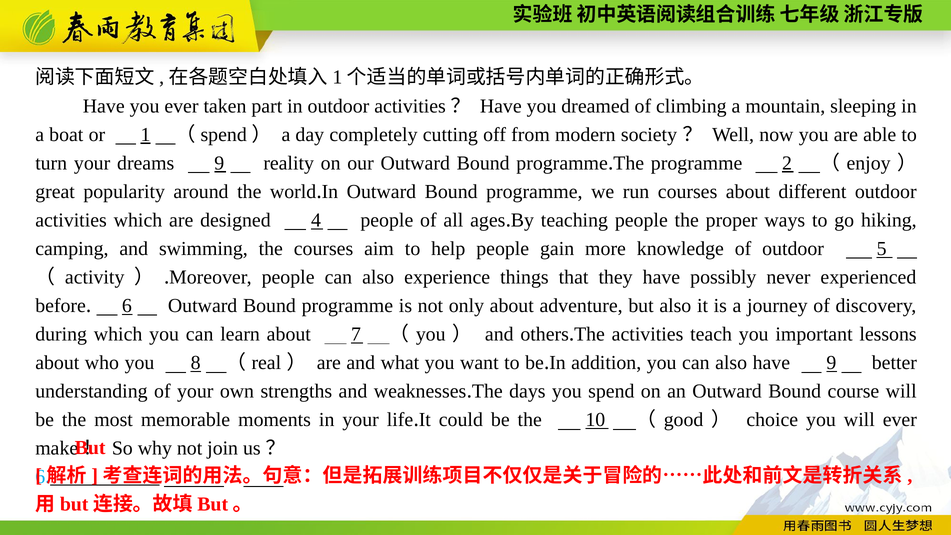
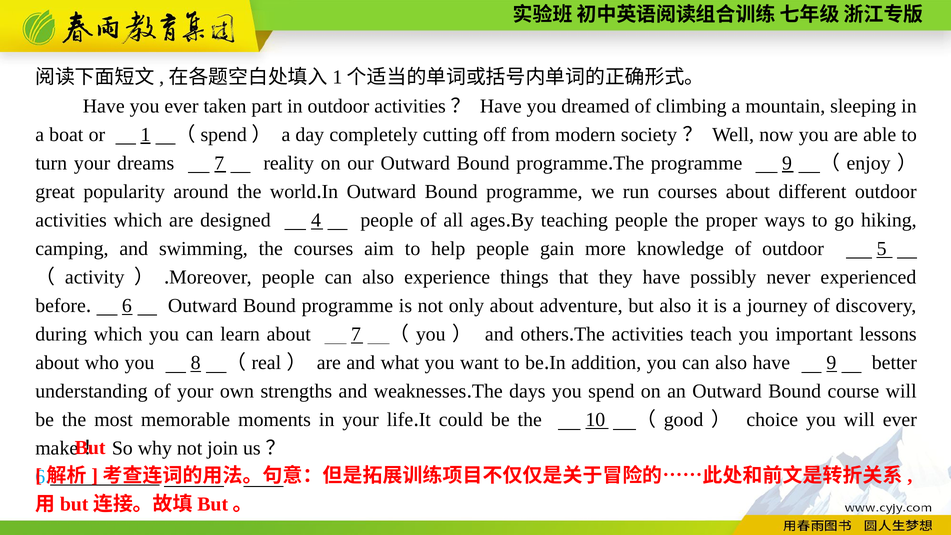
dreams 9: 9 -> 7 (219, 163)
programme 2: 2 -> 9 (787, 163)
